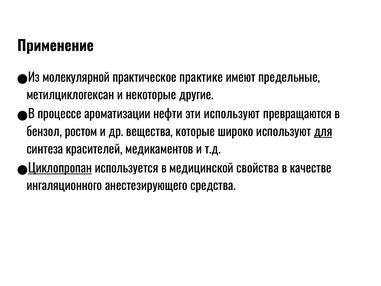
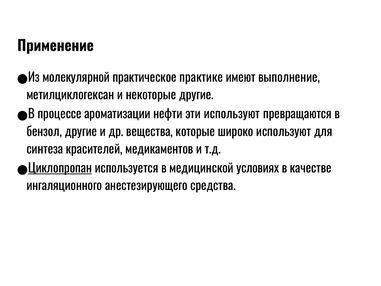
предельные: предельные -> выполнение (289, 78)
бензол ростом: ростом -> другие (81, 132)
для underline: present -> none (323, 132)
свойства: свойства -> условиях (258, 168)
